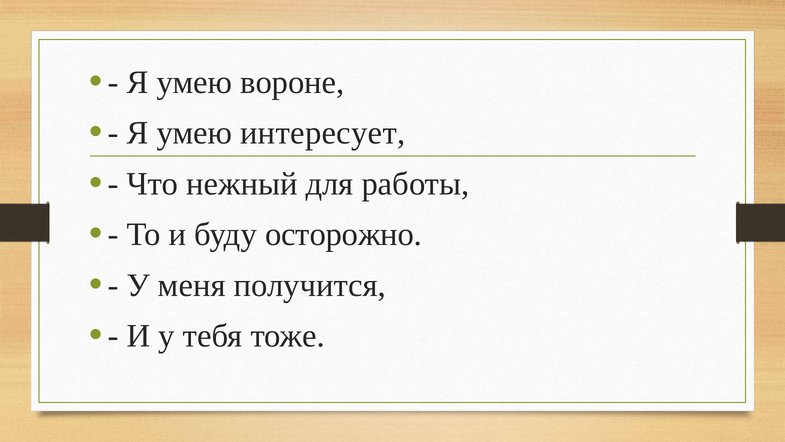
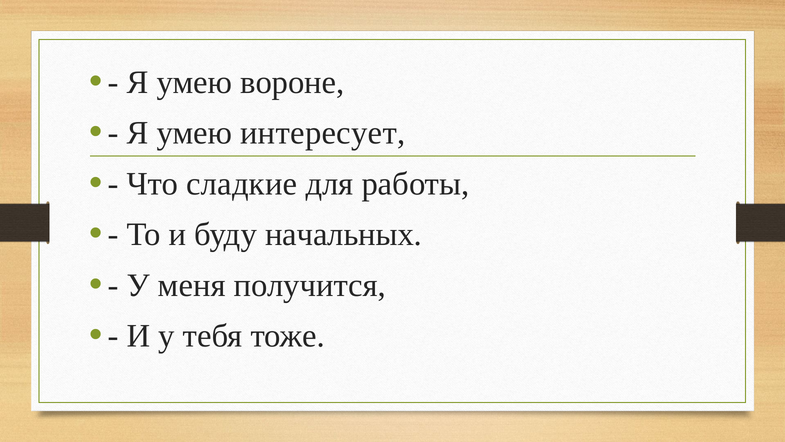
нежный: нежный -> сладкие (242, 184)
осторожно: осторожно -> начальных (344, 234)
